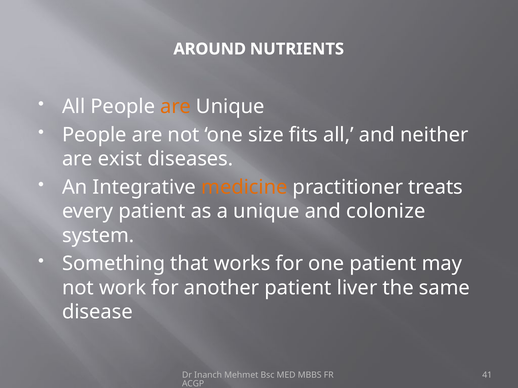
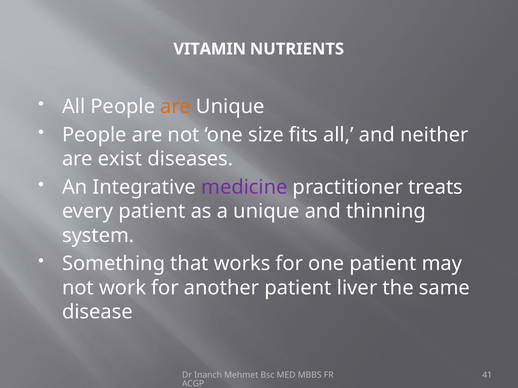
AROUND: AROUND -> VITAMIN (210, 49)
medicine colour: orange -> purple (244, 187)
colonize: colonize -> thinning (386, 212)
